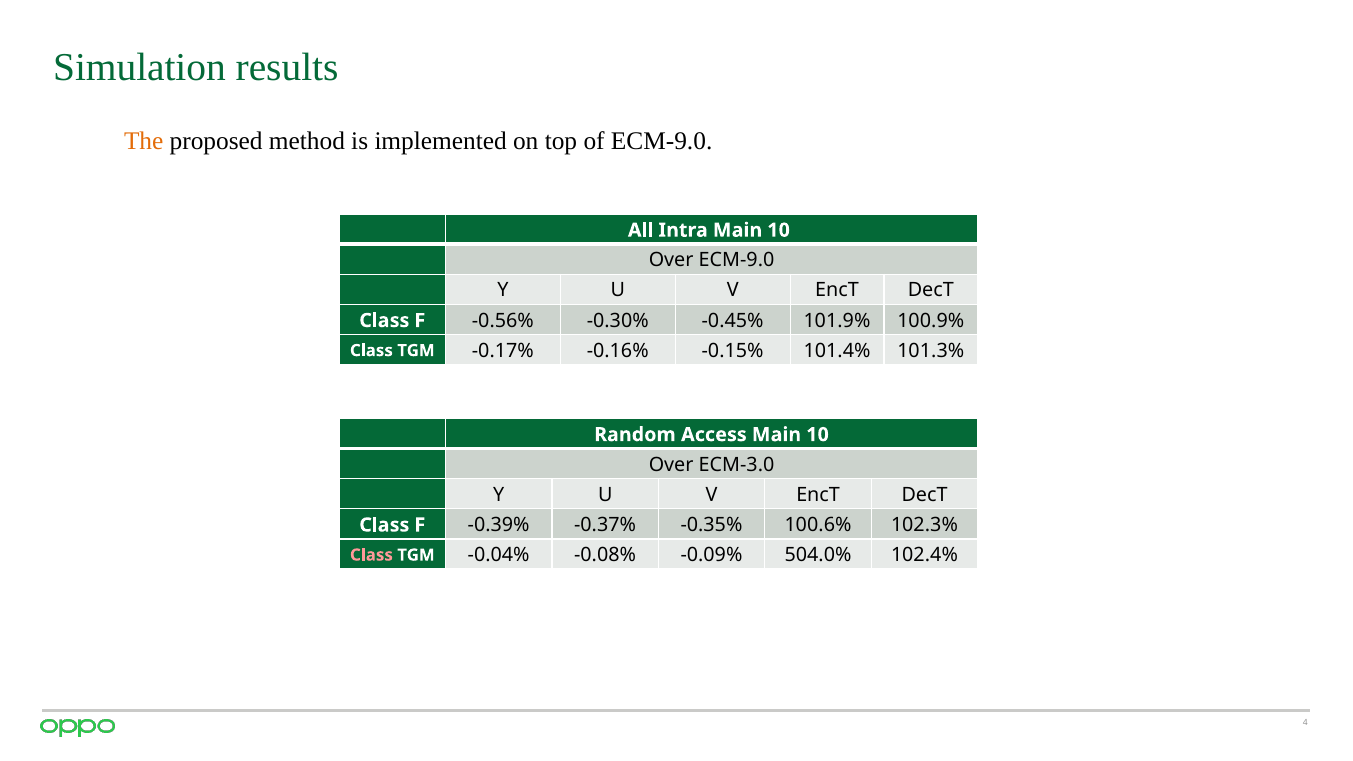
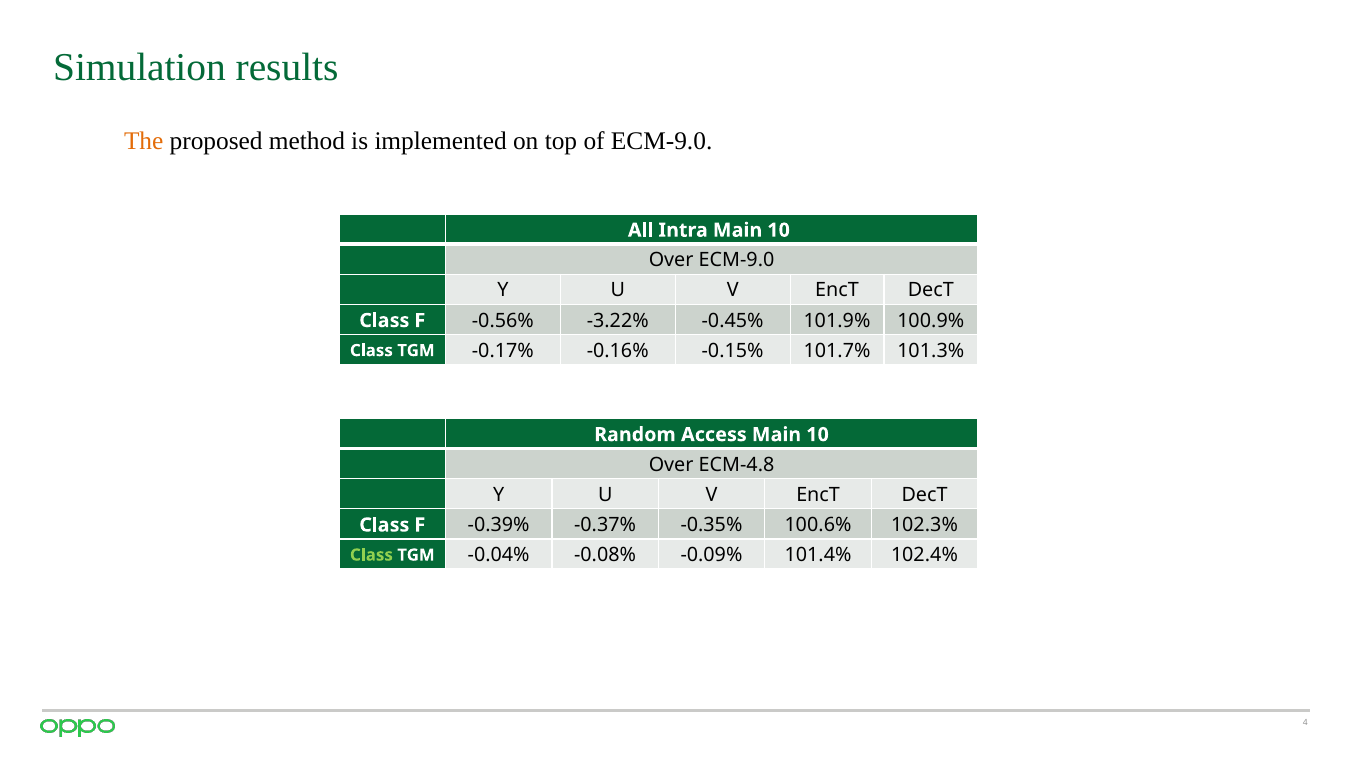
-0.30%: -0.30% -> -3.22% (618, 321)
101.4%: 101.4% -> 101.7% (837, 351)
ECM-3.0: ECM-3.0 -> ECM-4.8 (737, 465)
Class colour: pink -> light green (371, 555)
504.0%: 504.0% -> 101.4% (818, 555)
